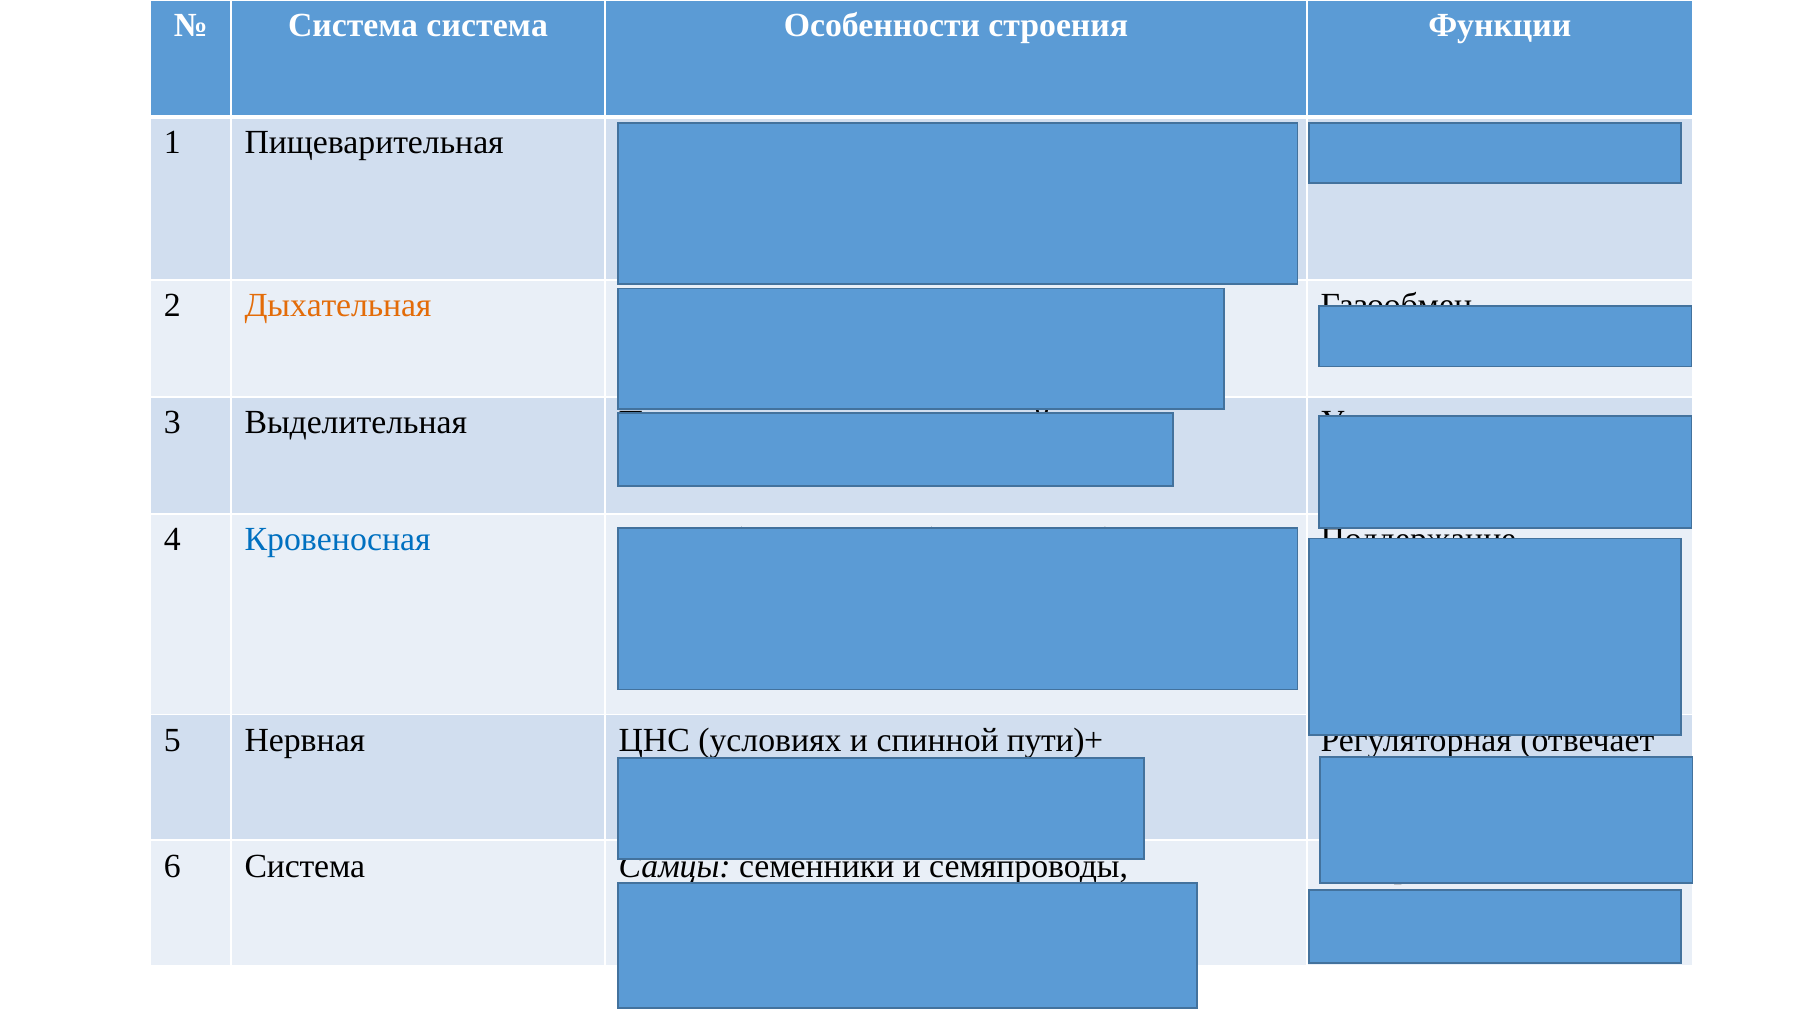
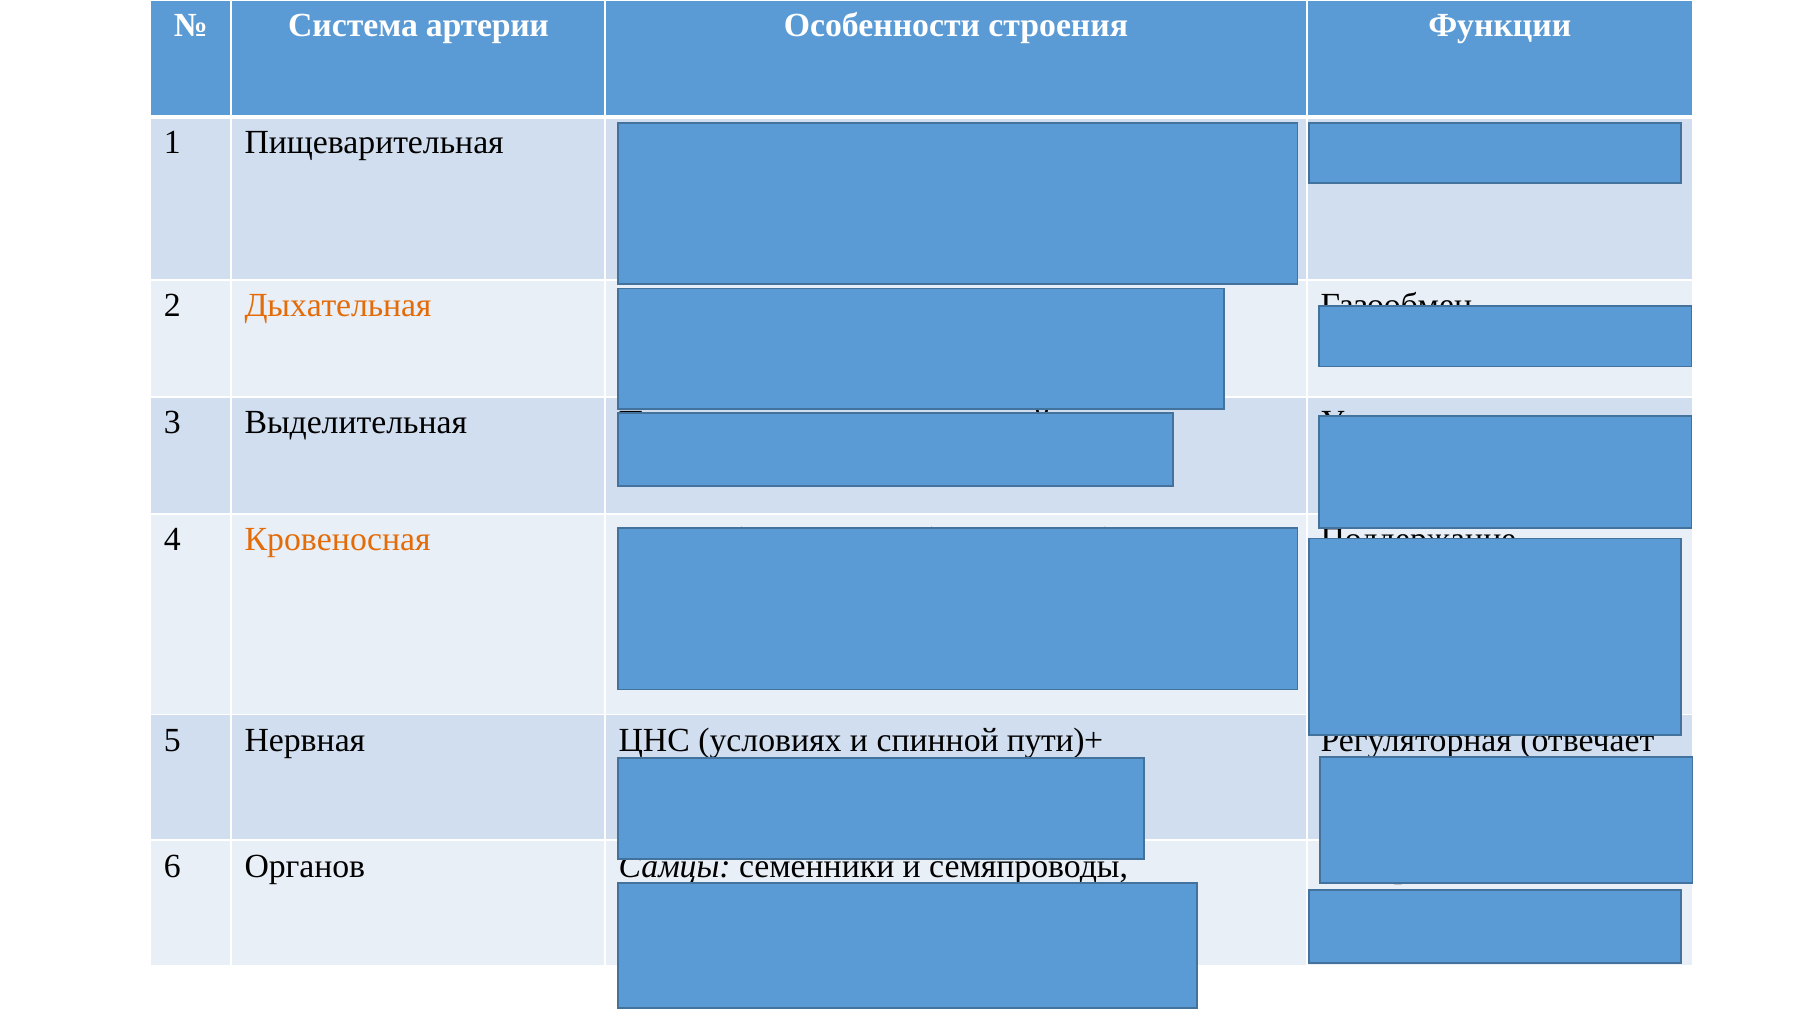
Система система: система -> артерии (487, 26)
Кровеносная colour: blue -> orange (338, 540)
6 Система: Система -> Органов (305, 866)
